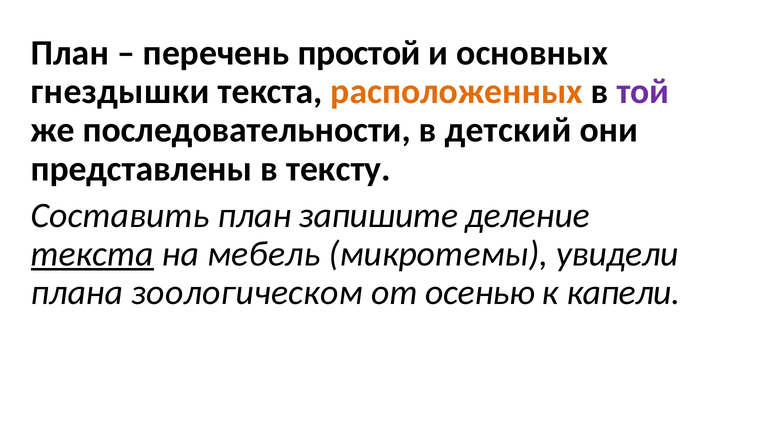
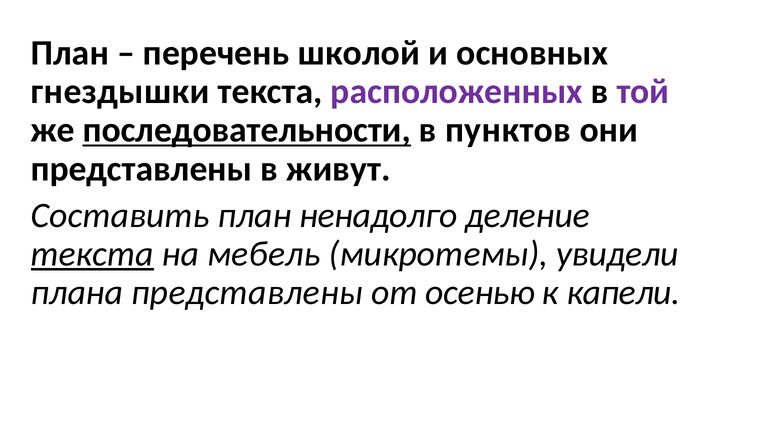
простой: простой -> школой (359, 53)
расположенных colour: orange -> purple (457, 92)
последовательности underline: none -> present (247, 130)
детский: детский -> пунктов (508, 130)
тексту: тексту -> живут (338, 169)
запишите: запишите -> ненадолго (379, 215)
плана зоологическом: зоологическом -> представлены (247, 293)
